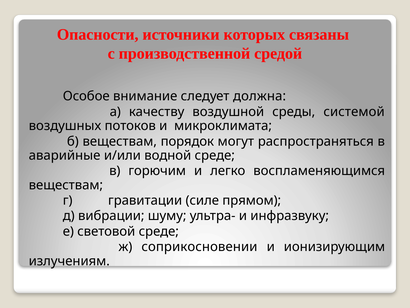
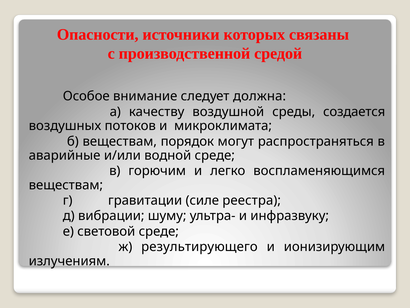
системой: системой -> создается (354, 112)
прямом: прямом -> реестра (252, 200)
соприкосновении: соприкосновении -> результирующего (199, 246)
